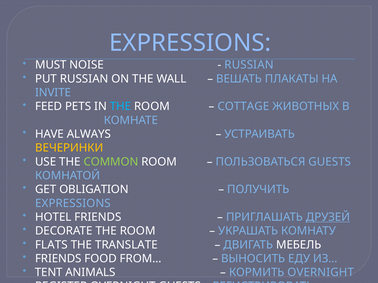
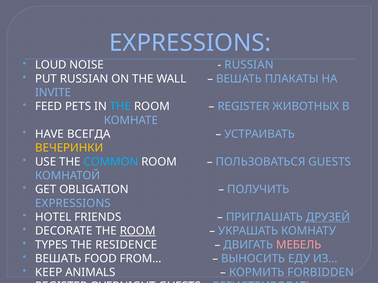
MUST: MUST -> LOUD (51, 65)
COTTAGE: COTTAGE -> REGISTER (243, 107)
ALWAYS: ALWAYS -> ВСЕГДА (89, 134)
COMMON colour: light green -> light blue (111, 162)
ROOM underline: none -> present (138, 231)
FLATS: FLATS -> TYPES (51, 245)
TRANSLATE: TRANSLATE -> RESIDENCE (126, 245)
МЕБЕЛЬ colour: white -> pink (299, 245)
FRIENDS: FRIENDS -> ВЕШАТЬ (58, 259)
TENT: TENT -> KEEP (49, 273)
КОРМИТЬ OVERNIGHT: OVERNIGHT -> FORBIDDEN (321, 273)
